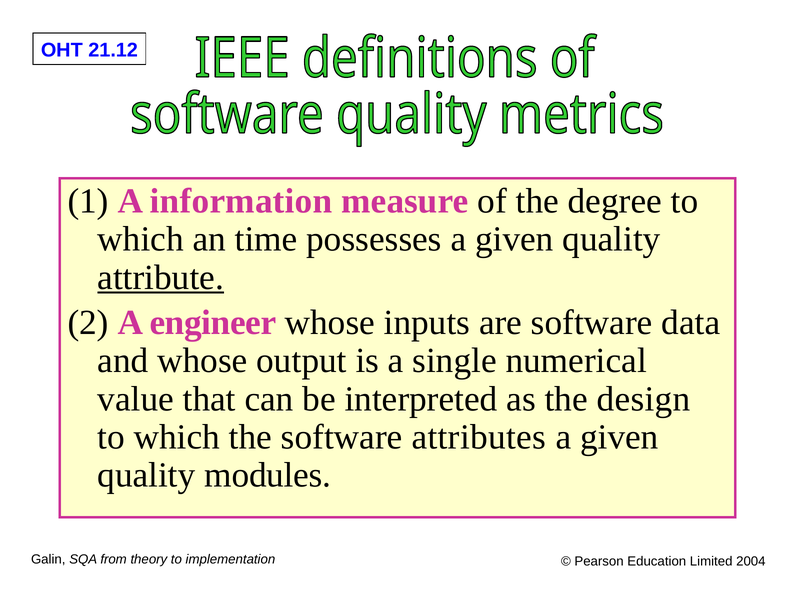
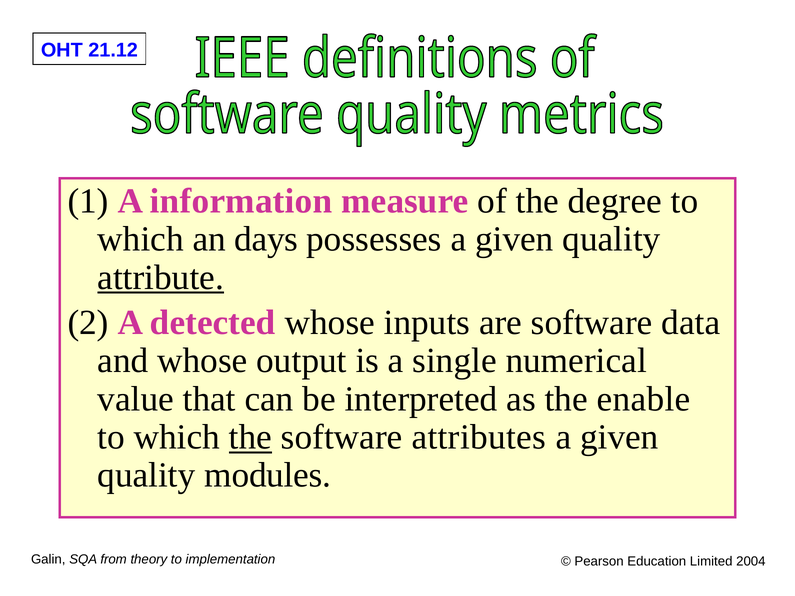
time: time -> days (266, 239)
engineer: engineer -> detected (213, 323)
design: design -> enable (644, 399)
the underline: none -> present (250, 437)
